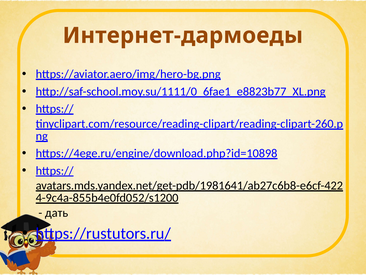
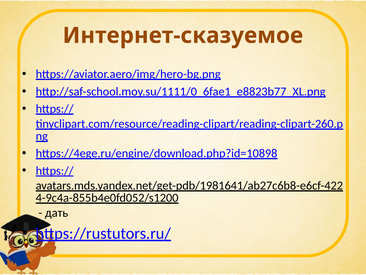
Интернет-дармоеды: Интернет-дармоеды -> Интернет-сказуемое (183, 35)
